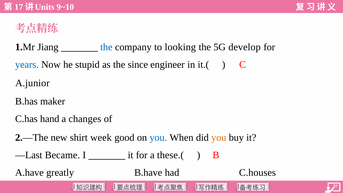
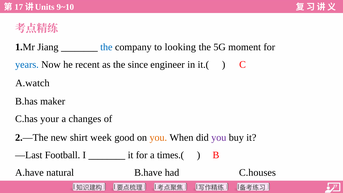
develop: develop -> moment (245, 47)
stupid: stupid -> recent (87, 65)
A.junior: A.junior -> A.watch (32, 83)
hand: hand -> your (50, 119)
you colour: blue -> orange (158, 137)
you colour: orange -> purple (219, 137)
Became: Became -> Football (63, 155)
these.(: these.( -> times.( (171, 155)
greatly: greatly -> natural (60, 172)
